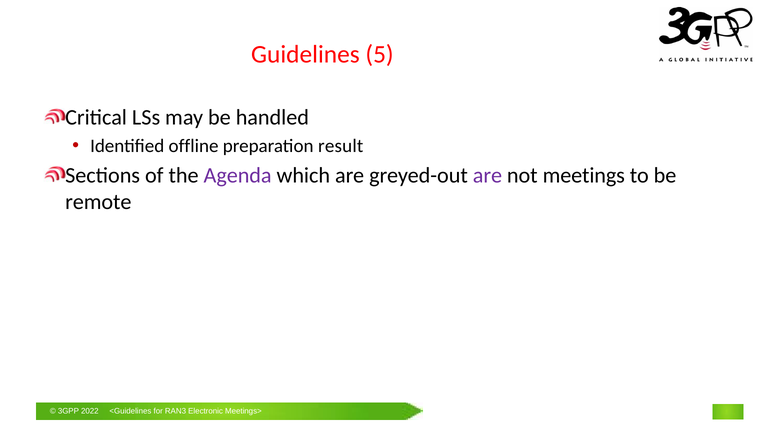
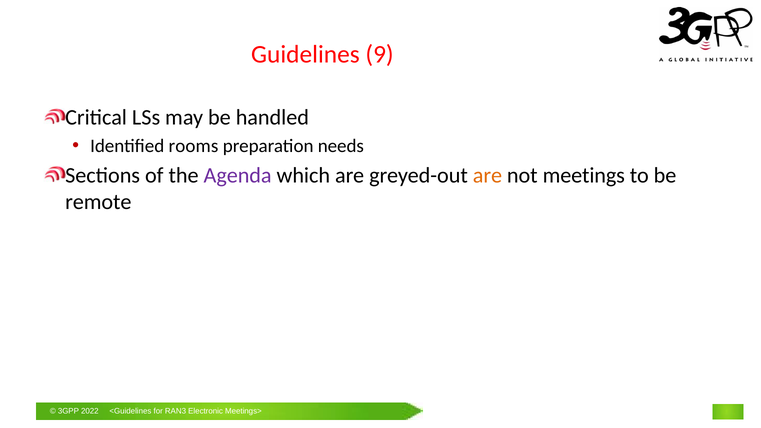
5: 5 -> 9 (380, 55)
offline: offline -> rooms (193, 146)
result: result -> needs (341, 146)
are colour: purple -> orange (487, 175)
